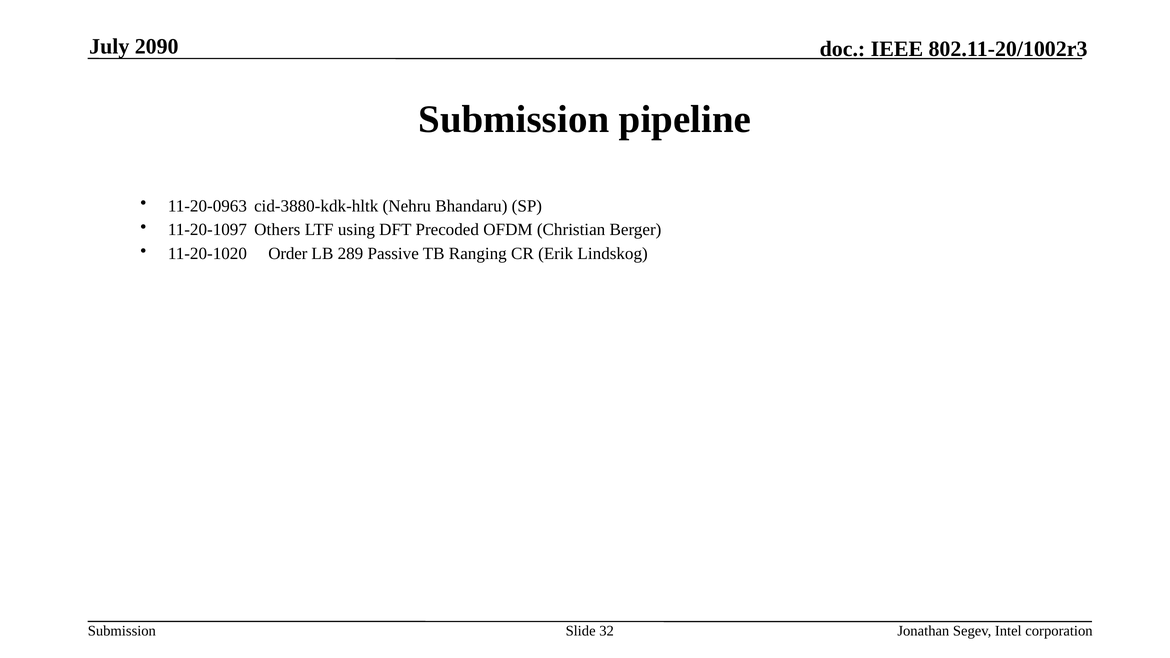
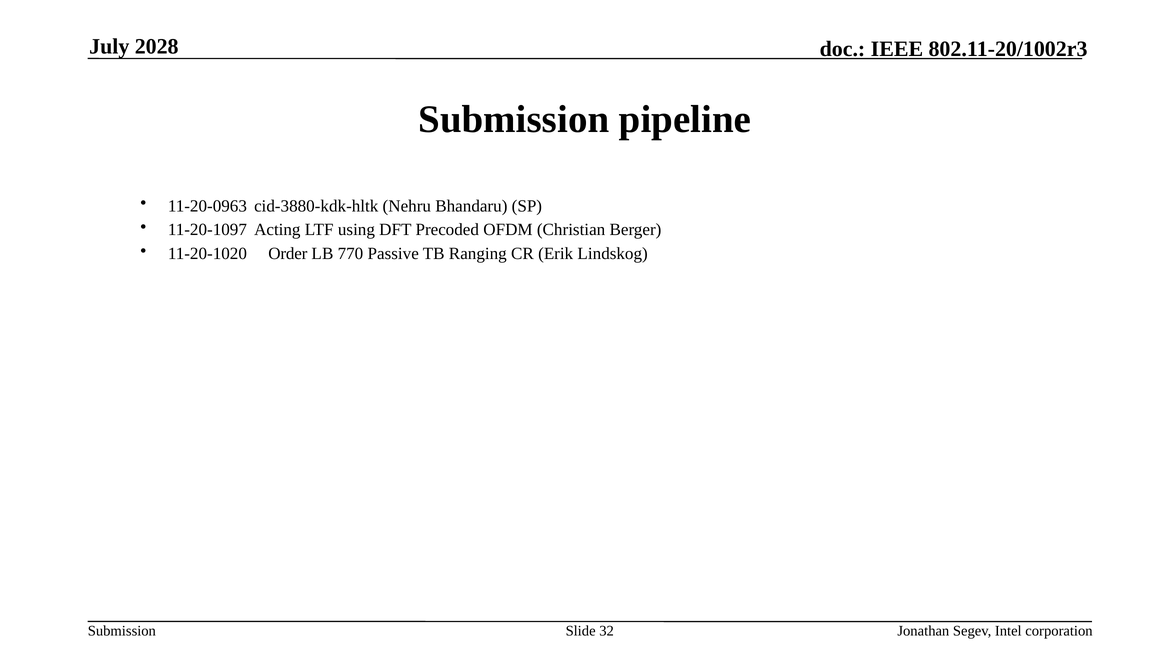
2090: 2090 -> 2028 (157, 47)
Others: Others -> Acting (277, 230)
289: 289 -> 770 (350, 254)
